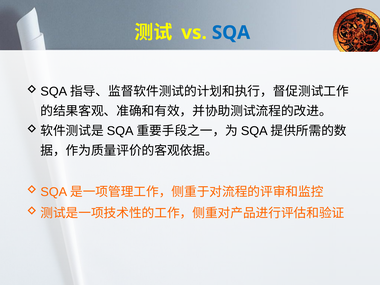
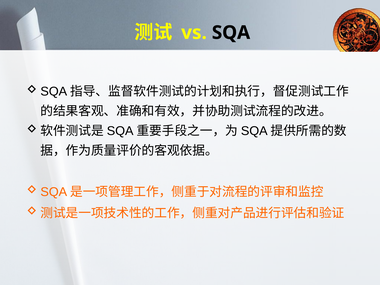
SQA colour: blue -> black (231, 33)
